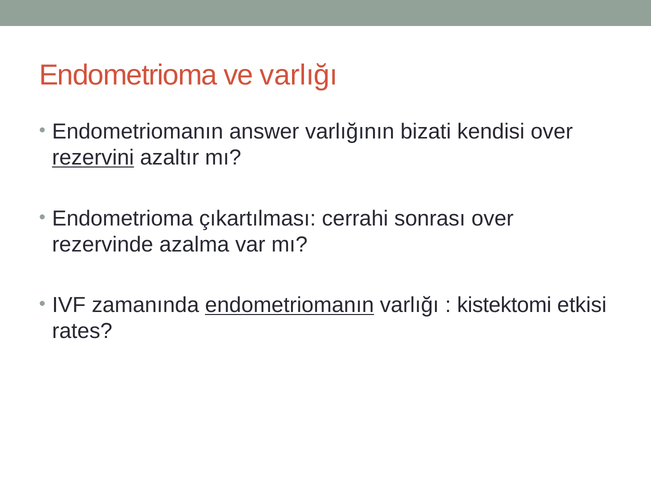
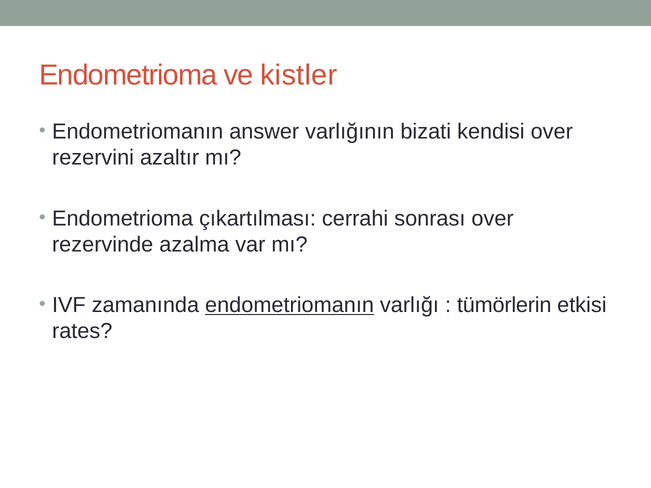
ve varlığı: varlığı -> kistler (299, 75)
rezervini underline: present -> none (93, 158)
kistektomi: kistektomi -> tümörlerin (504, 305)
